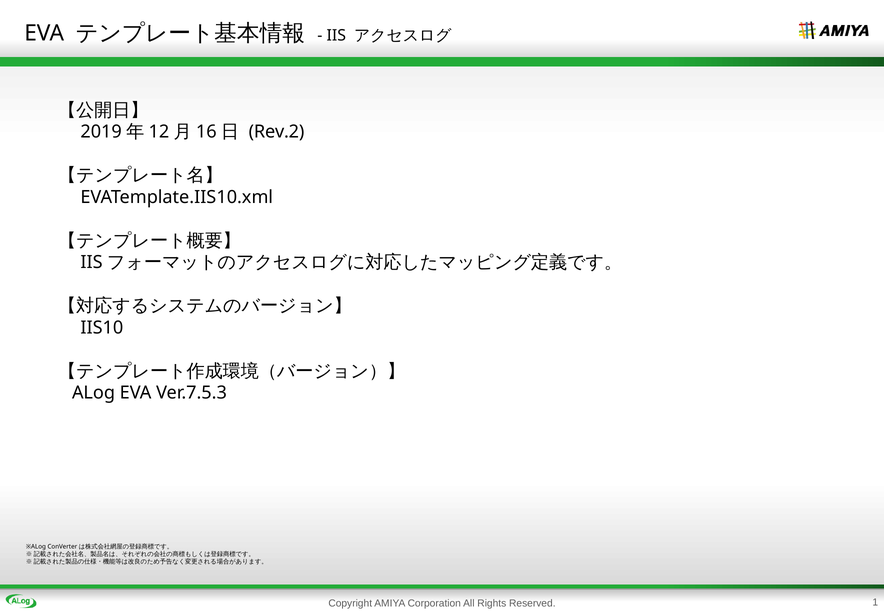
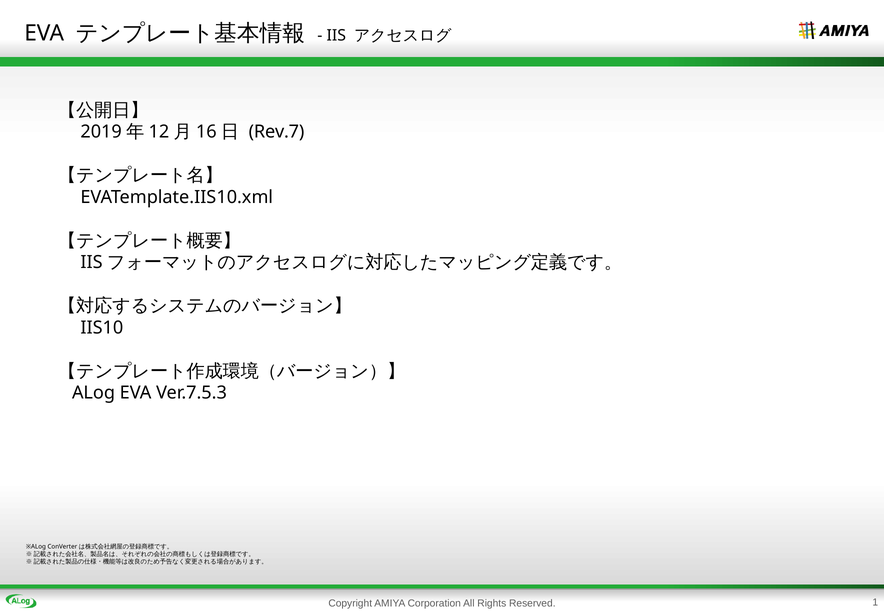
Rev.2: Rev.2 -> Rev.7 (277, 132)
